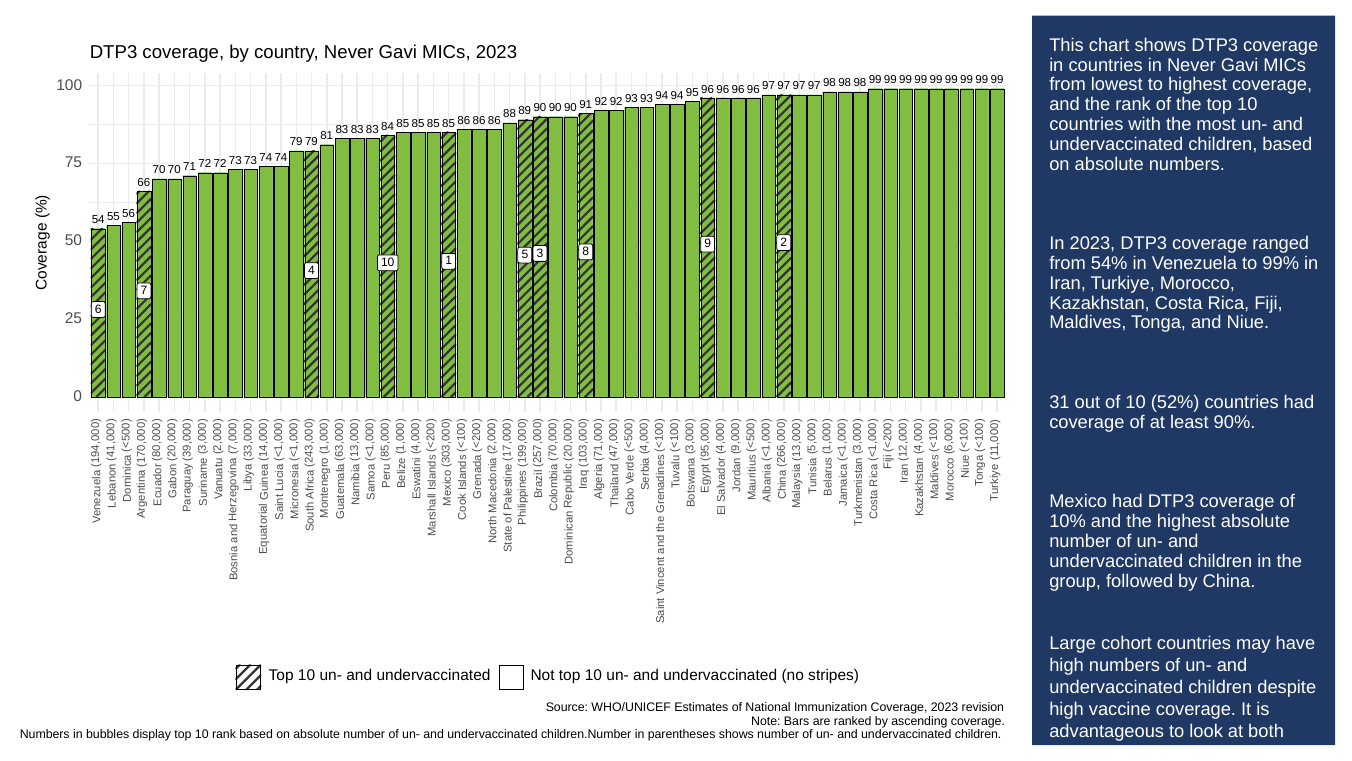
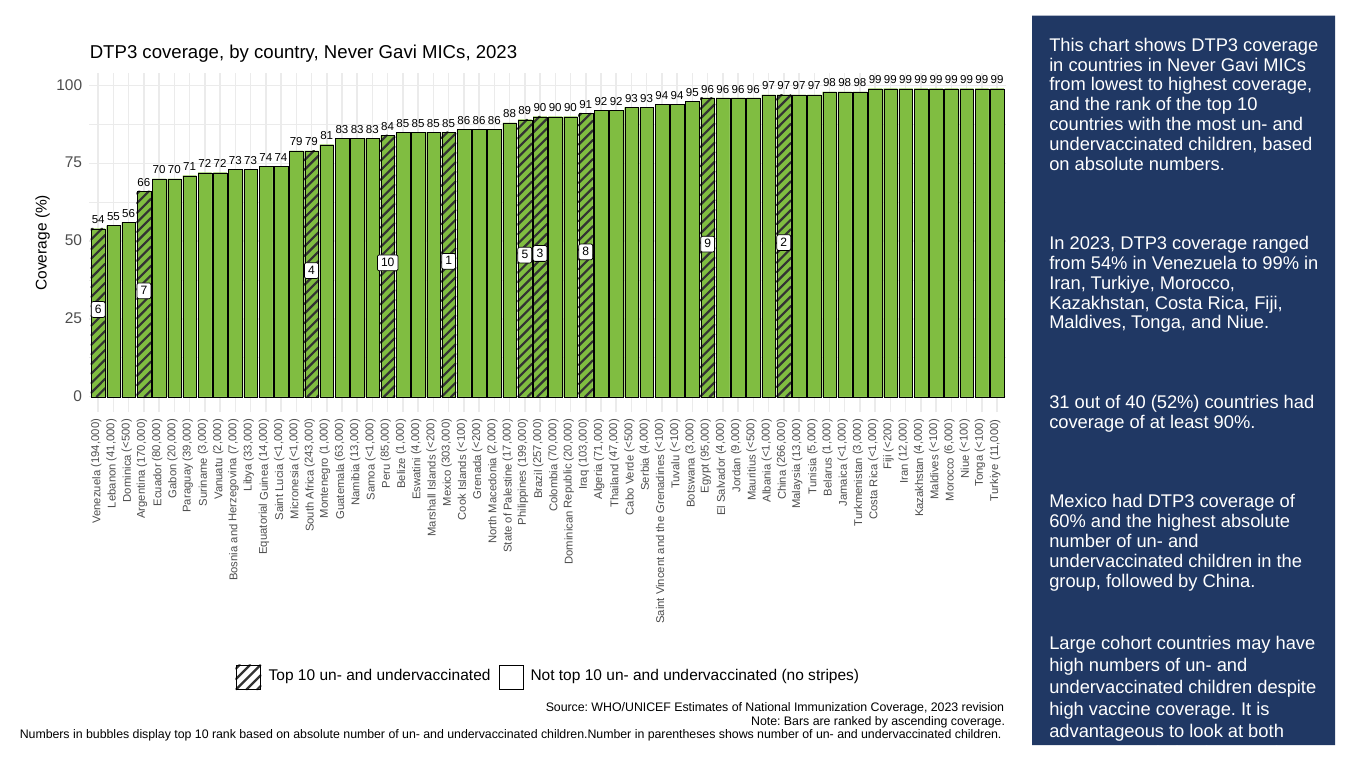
of 10: 10 -> 40 (1136, 402)
10%: 10% -> 60% (1068, 521)
